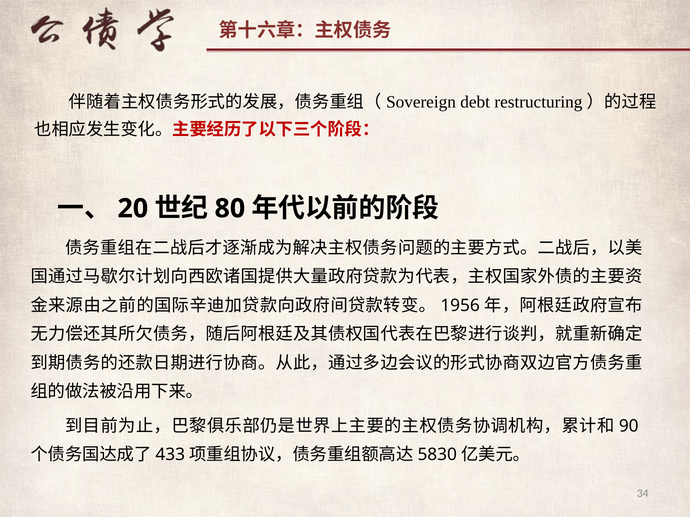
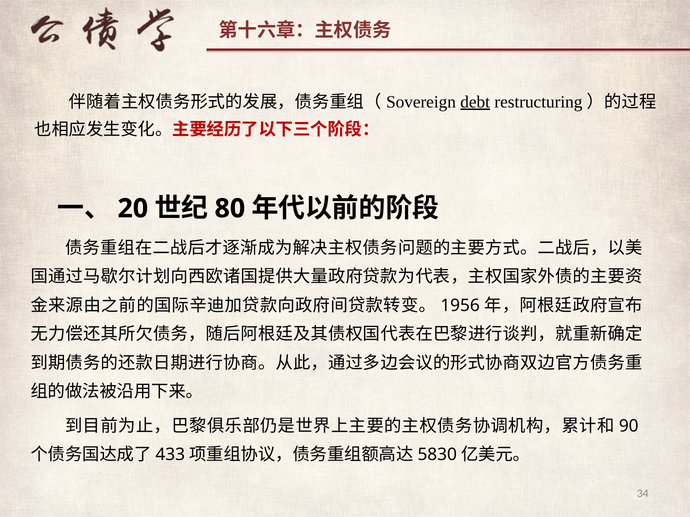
debt underline: none -> present (475, 102)
